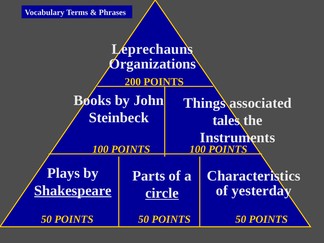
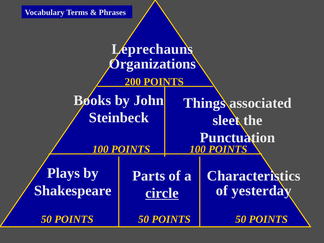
tales: tales -> sleet (226, 120)
Instruments: Instruments -> Punctuation (238, 138)
Shakespeare underline: present -> none (73, 191)
